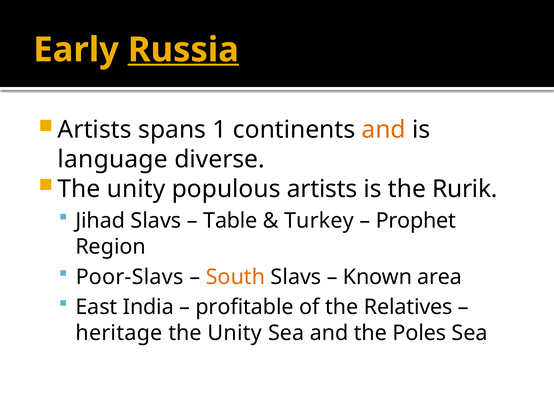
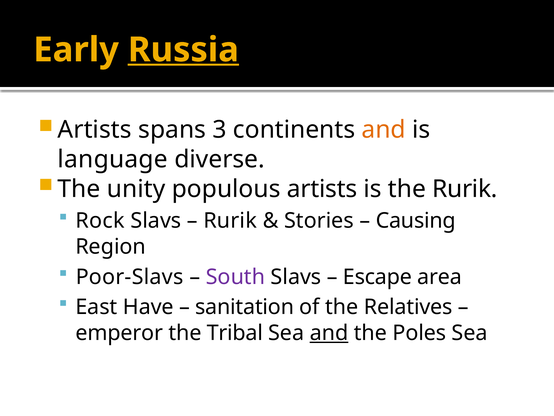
1: 1 -> 3 (220, 130)
Jihad: Jihad -> Rock (100, 221)
Table: Table -> Rurik (230, 221)
Turkey: Turkey -> Stories (319, 221)
Prophet: Prophet -> Causing (416, 221)
South colour: orange -> purple (235, 277)
Known: Known -> Escape (377, 277)
India: India -> Have (148, 307)
profitable: profitable -> sanitation (245, 307)
heritage: heritage -> emperor (119, 333)
Unity: Unity -> Tribal (235, 333)
and underline: none -> present (329, 333)
